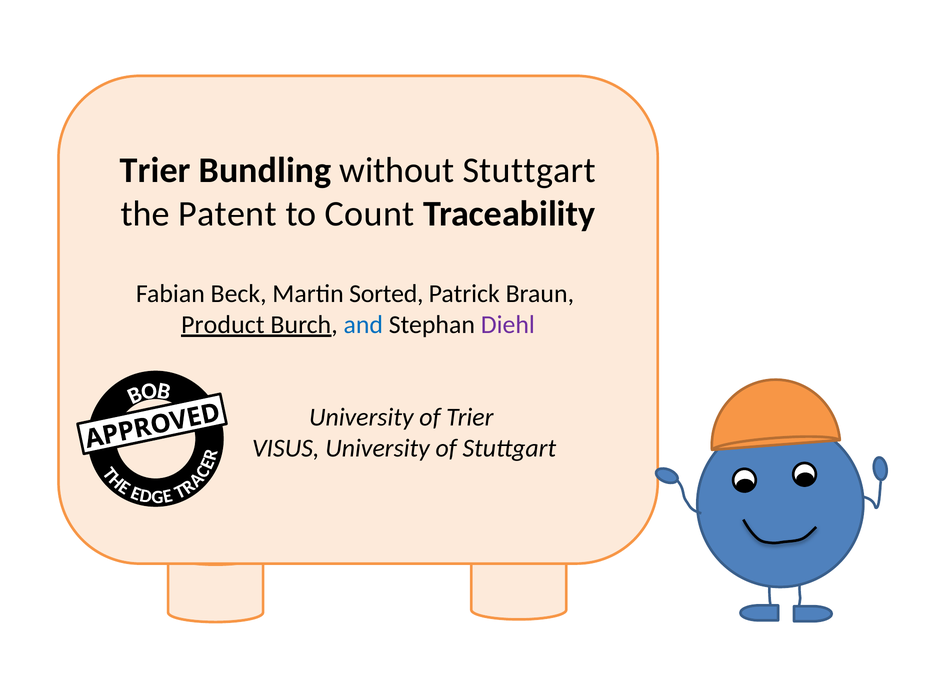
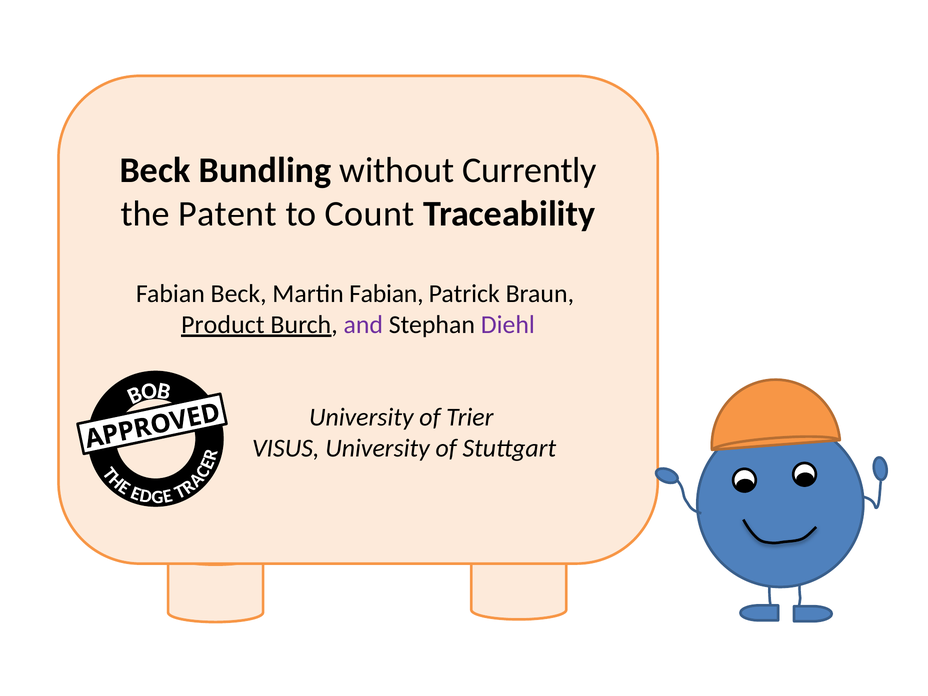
Trier: Trier -> Beck (155, 171)
without Stuttgart: Stuttgart -> Currently (530, 171)
Martin Sorted: Sorted -> Fabian (386, 294)
and colour: blue -> purple (363, 325)
